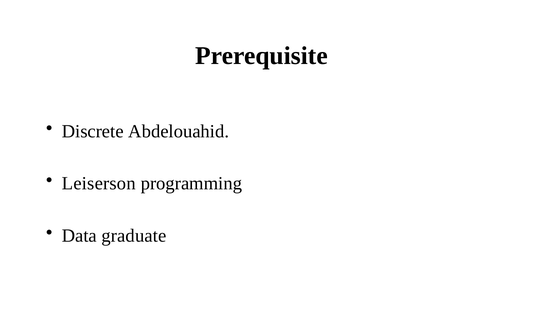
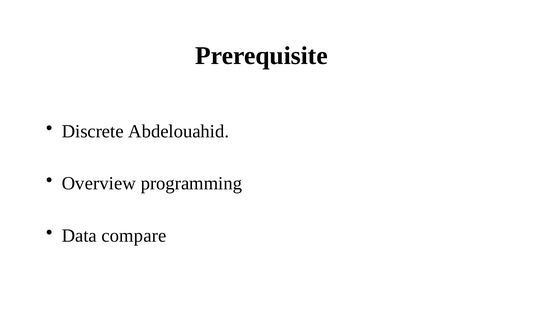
Leiserson: Leiserson -> Overview (99, 183)
graduate: graduate -> compare (134, 235)
